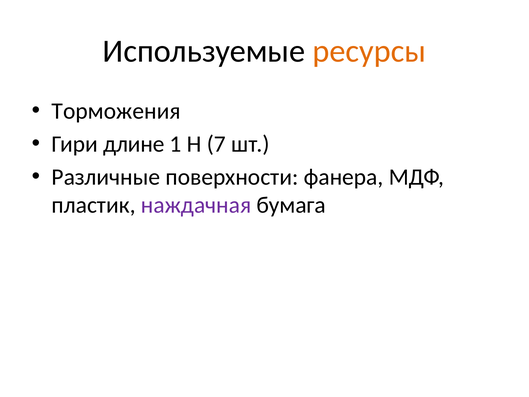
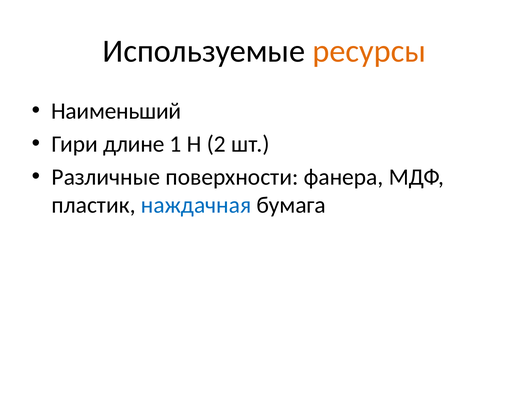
Торможения: Торможения -> Наименьший (116, 111)
7: 7 -> 2 (216, 144)
наждачная colour: purple -> blue (196, 205)
